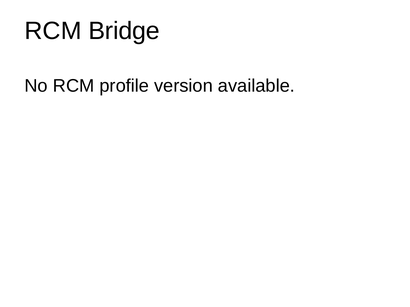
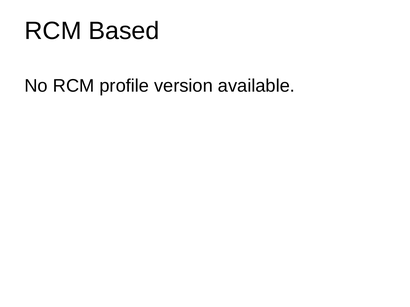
Bridge: Bridge -> Based (124, 31)
